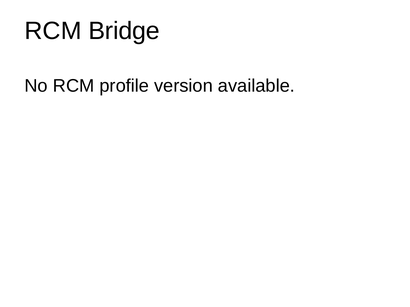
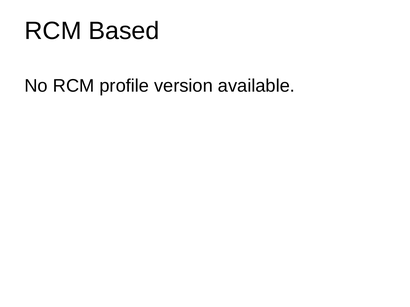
Bridge: Bridge -> Based (124, 31)
